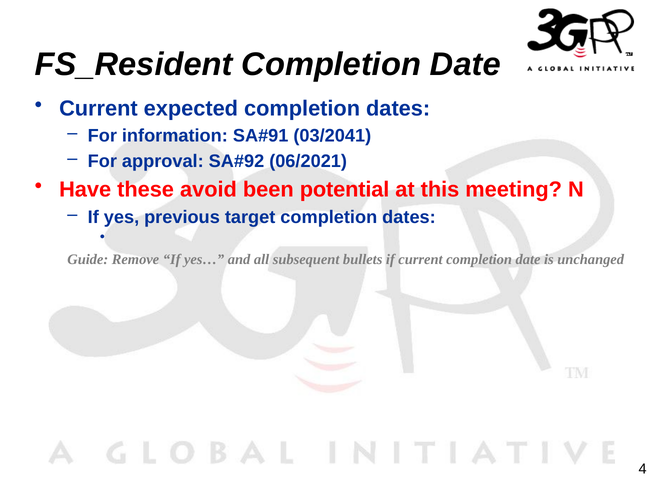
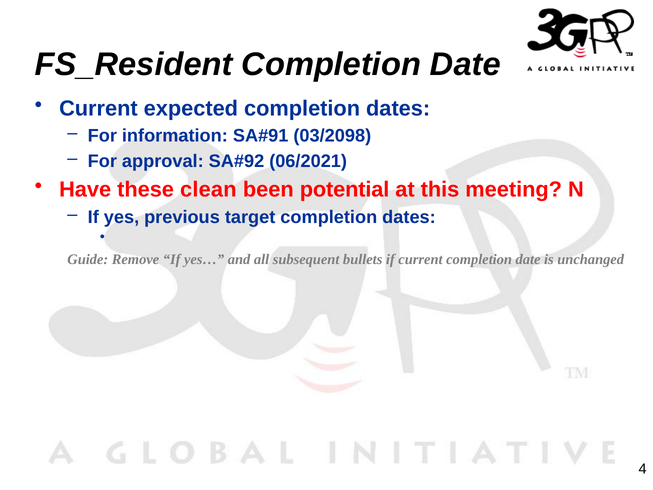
03/2041: 03/2041 -> 03/2098 (332, 136)
avoid: avoid -> clean (208, 190)
